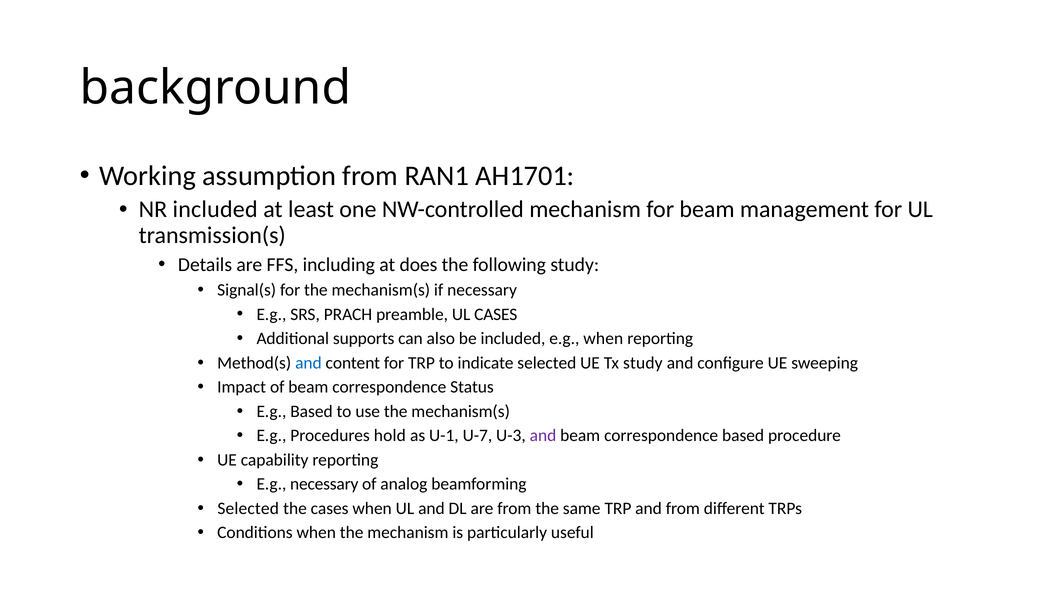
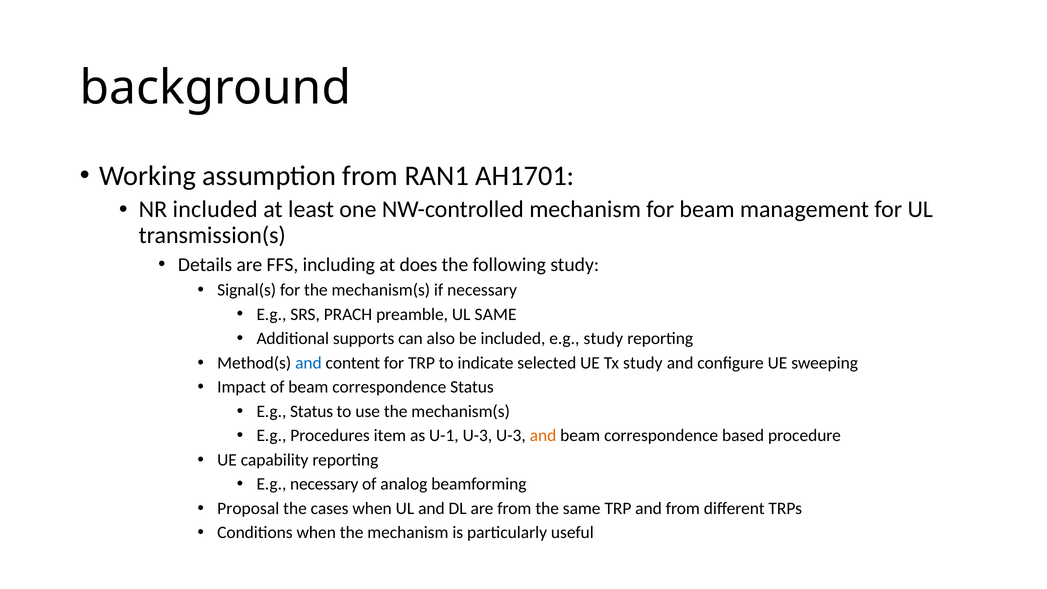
UL CASES: CASES -> SAME (496, 314)
e.g when: when -> study (603, 338)
E.g Based: Based -> Status (312, 411)
hold: hold -> item (390, 436)
U-1 U-7: U-7 -> U-3 (477, 436)
and colour: purple -> orange (543, 436)
Selected: Selected -> Proposal (248, 508)
